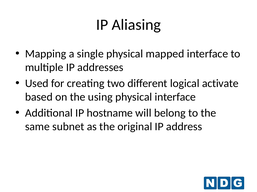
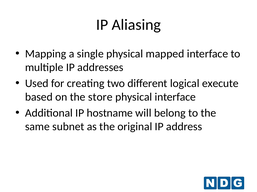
activate: activate -> execute (220, 84)
using: using -> store (100, 97)
